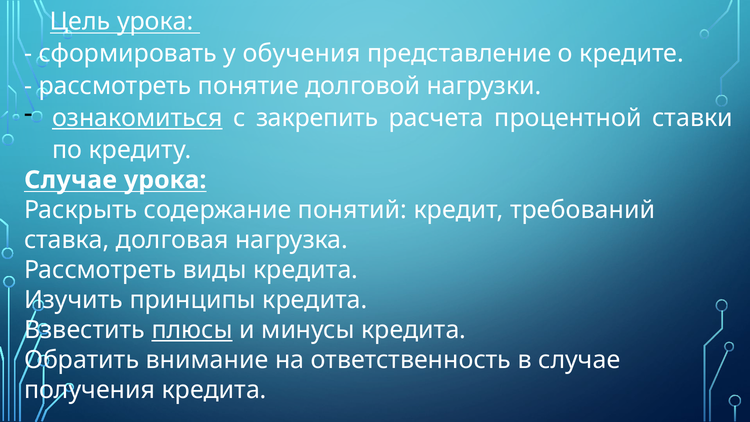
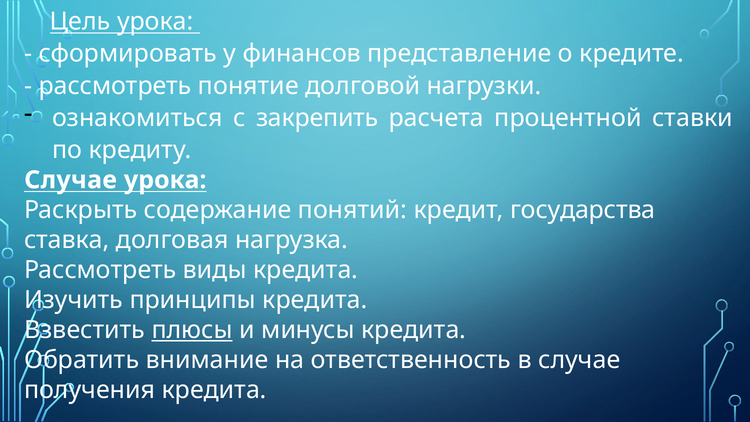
обучения: обучения -> финансов (302, 54)
ознакомиться underline: present -> none (137, 118)
требований: требований -> государства (583, 210)
